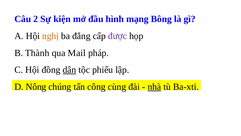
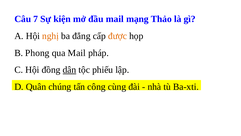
2: 2 -> 7 (36, 19)
đầu hình: hình -> mail (115, 19)
Bông: Bông -> Thảo (161, 19)
được colour: purple -> orange (118, 36)
Thành: Thành -> Phong (37, 53)
Nông: Nông -> Quân (36, 87)
nhà underline: present -> none (154, 87)
